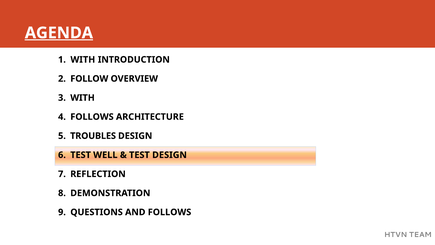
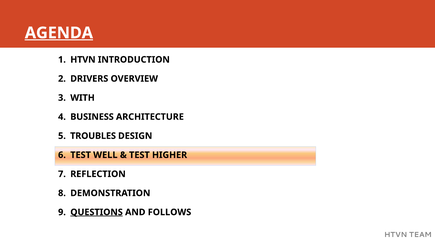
WITH: WITH -> HTVN (83, 60)
FOLLOW: FOLLOW -> DRIVERS (89, 79)
FOLLOWS: FOLLOWS -> BUSINESS (92, 117)
TEST DESIGN: DESIGN -> HIGHER (170, 155)
QUESTIONS underline: none -> present (97, 212)
